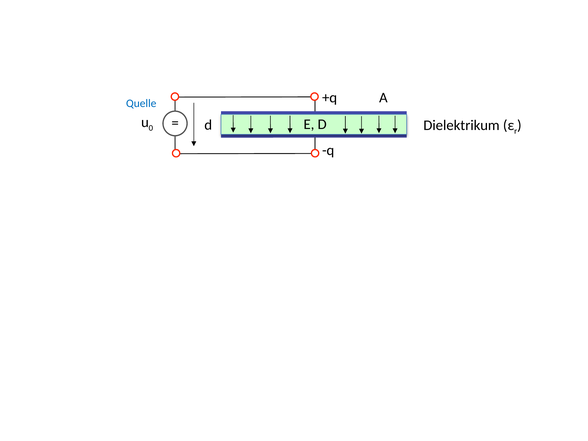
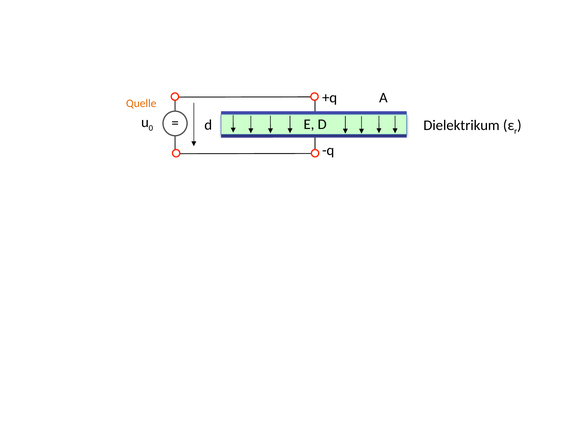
Quelle colour: blue -> orange (141, 104)
